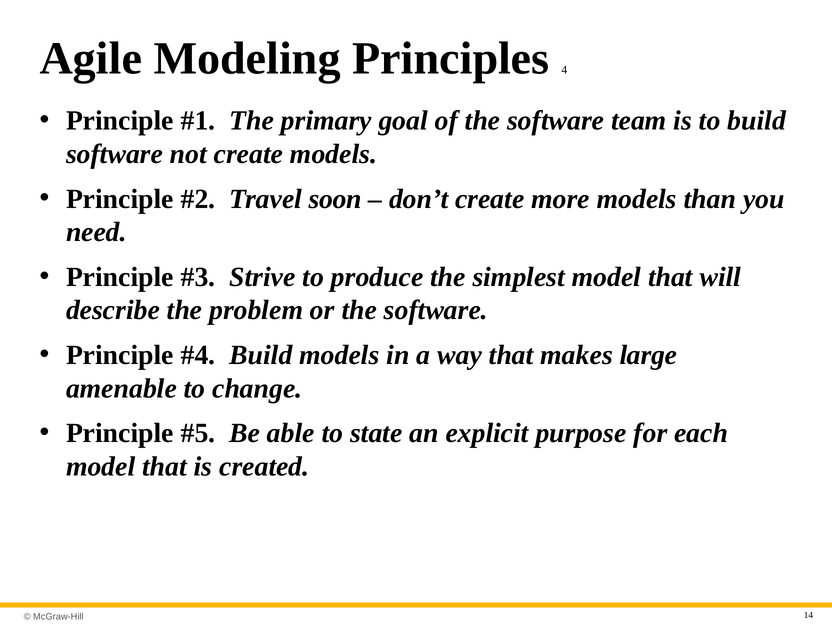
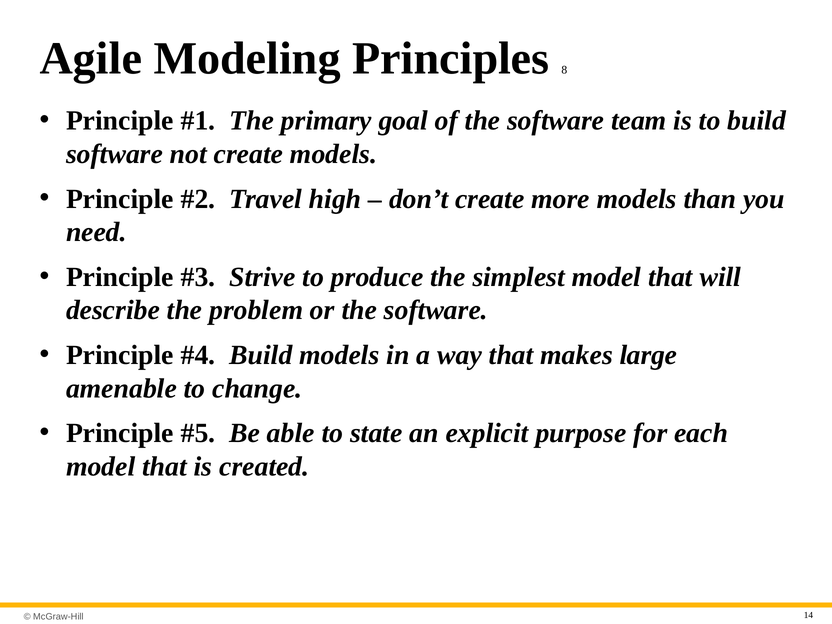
4: 4 -> 8 (564, 70)
soon: soon -> high (335, 199)
